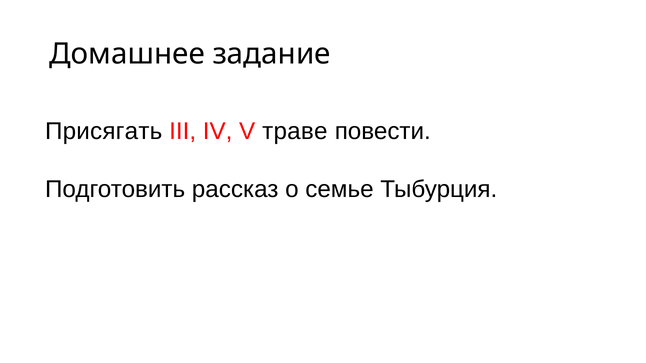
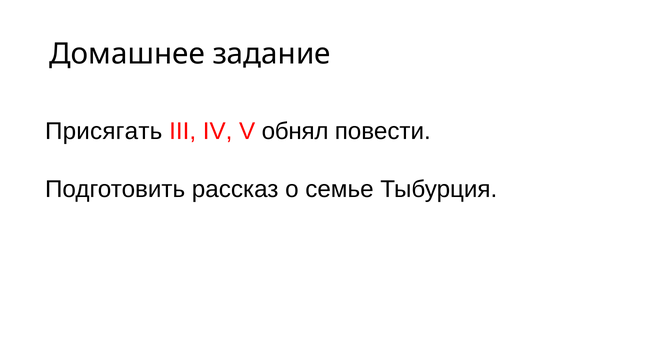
траве: траве -> обнял (295, 131)
